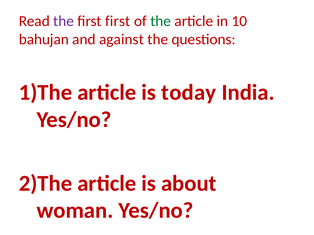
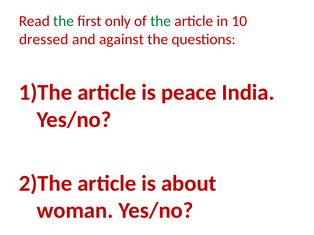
the colour: purple -> green (64, 21)
first first: first -> only (118, 21)
bahujan: bahujan -> dressed (44, 40)
today: today -> peace (189, 93)
